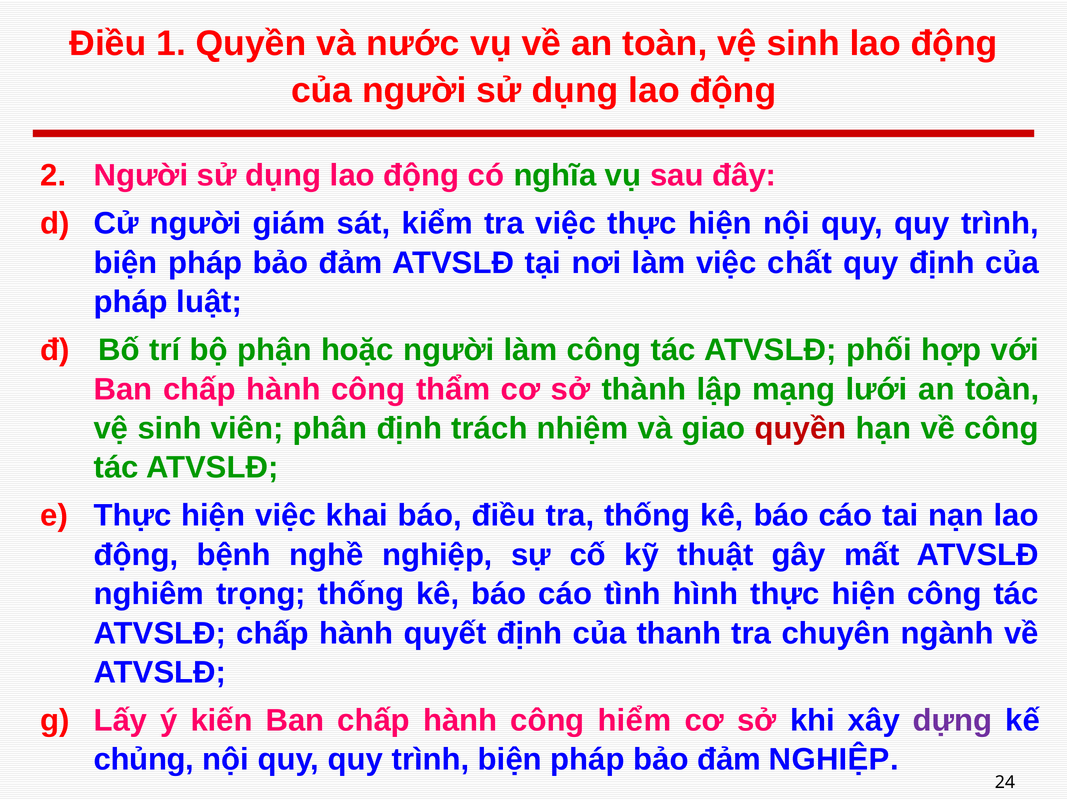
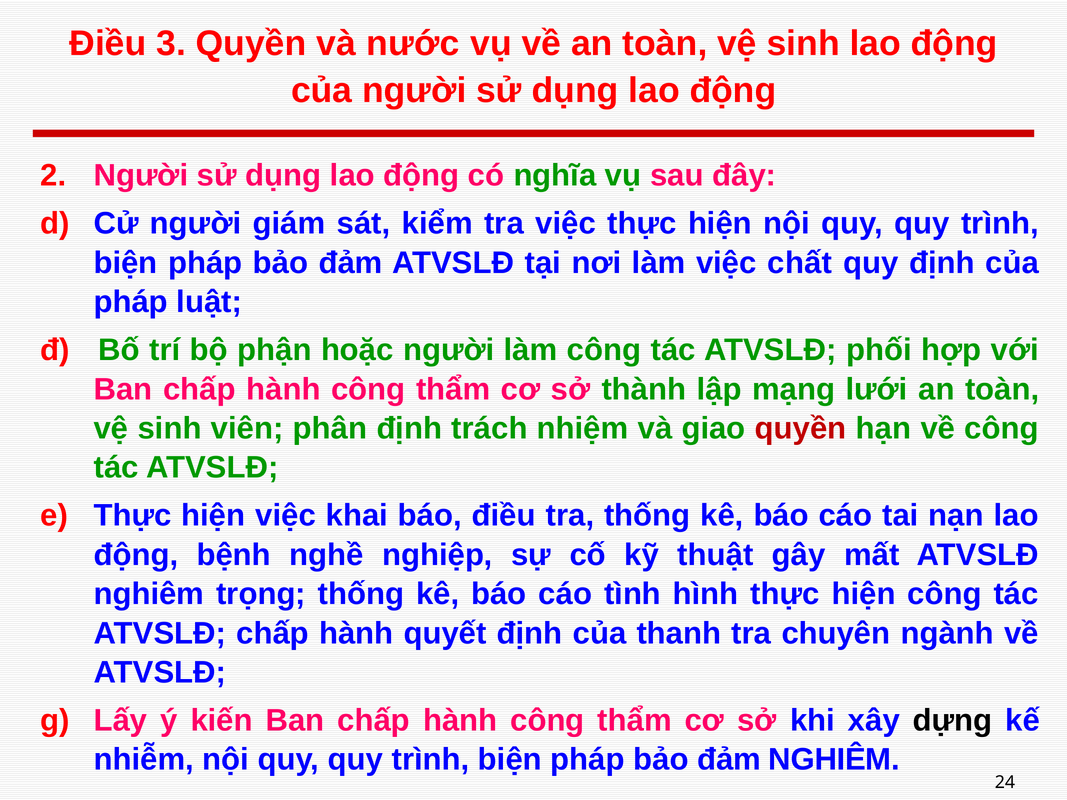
1: 1 -> 3 (171, 43)
hiểm: hiểm -> thẩm (635, 721)
dựng colour: purple -> black (953, 721)
chủng: chủng -> nhiễm (144, 760)
đảm NGHIỆP: NGHIỆP -> NGHIÊM (834, 760)
